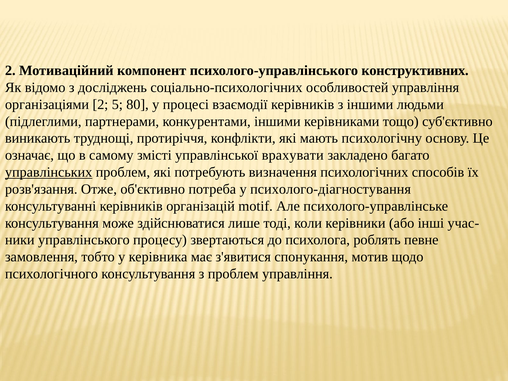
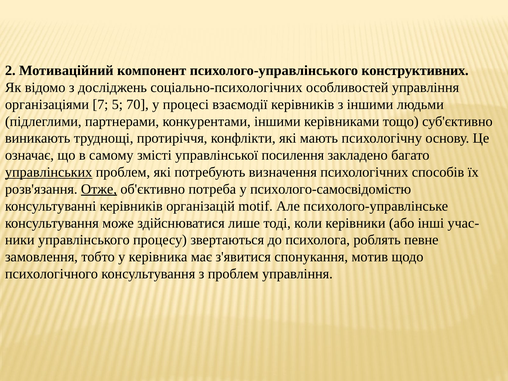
організаціями 2: 2 -> 7 (100, 104)
80: 80 -> 70 (137, 104)
врахувати: врахувати -> посилення (293, 155)
Отже underline: none -> present (99, 189)
психолого-діагностування: психолого-діагностування -> психолого-самосвідомістю (331, 189)
